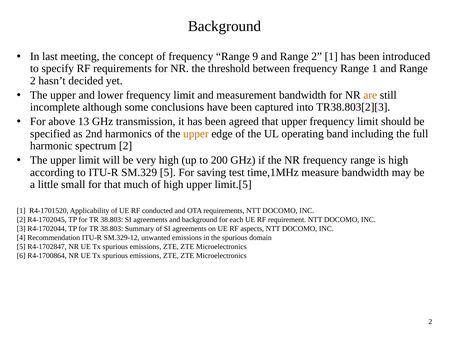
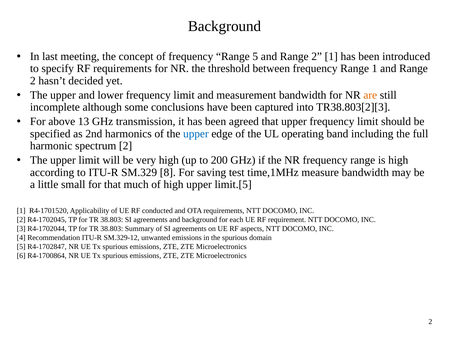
Range 9: 9 -> 5 (255, 56)
upper colour: orange -> blue (196, 134)
SM.329 5: 5 -> 8 (168, 172)
